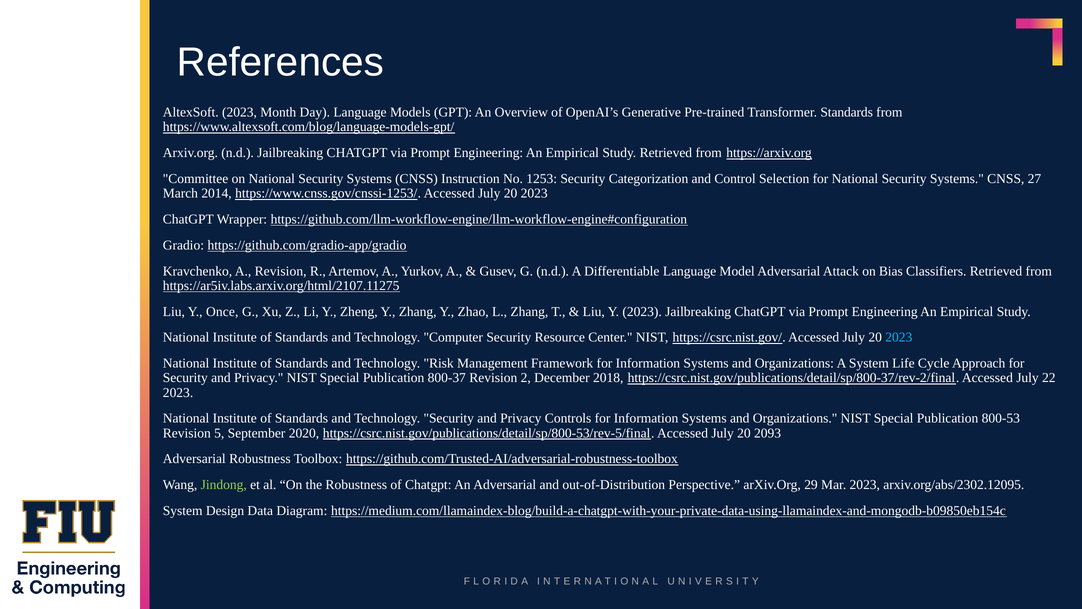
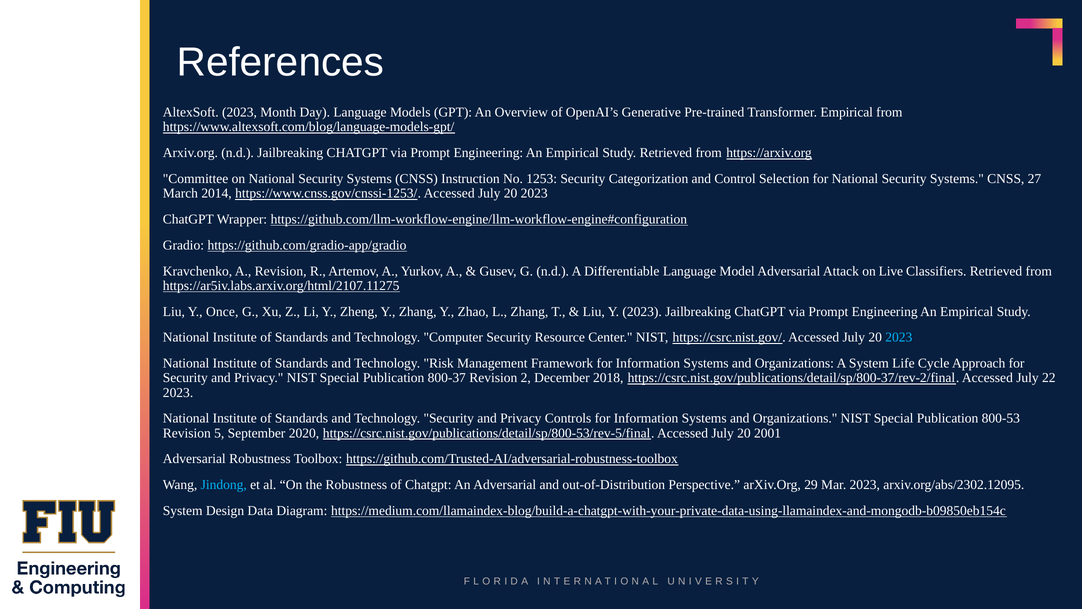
Transformer Standards: Standards -> Empirical (847, 112)
Bias: Bias -> Live (891, 271)
2093: 2093 -> 2001 (768, 433)
Jindong colour: light green -> light blue (224, 485)
